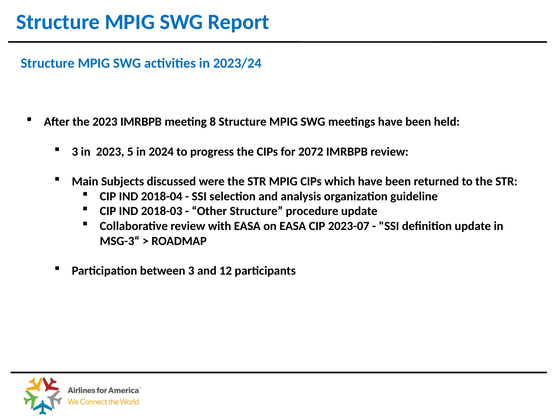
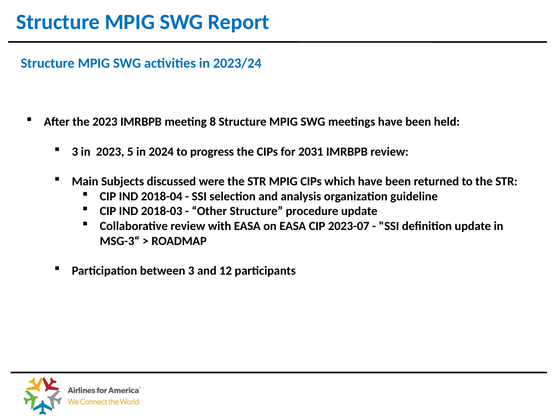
2072: 2072 -> 2031 (311, 152)
